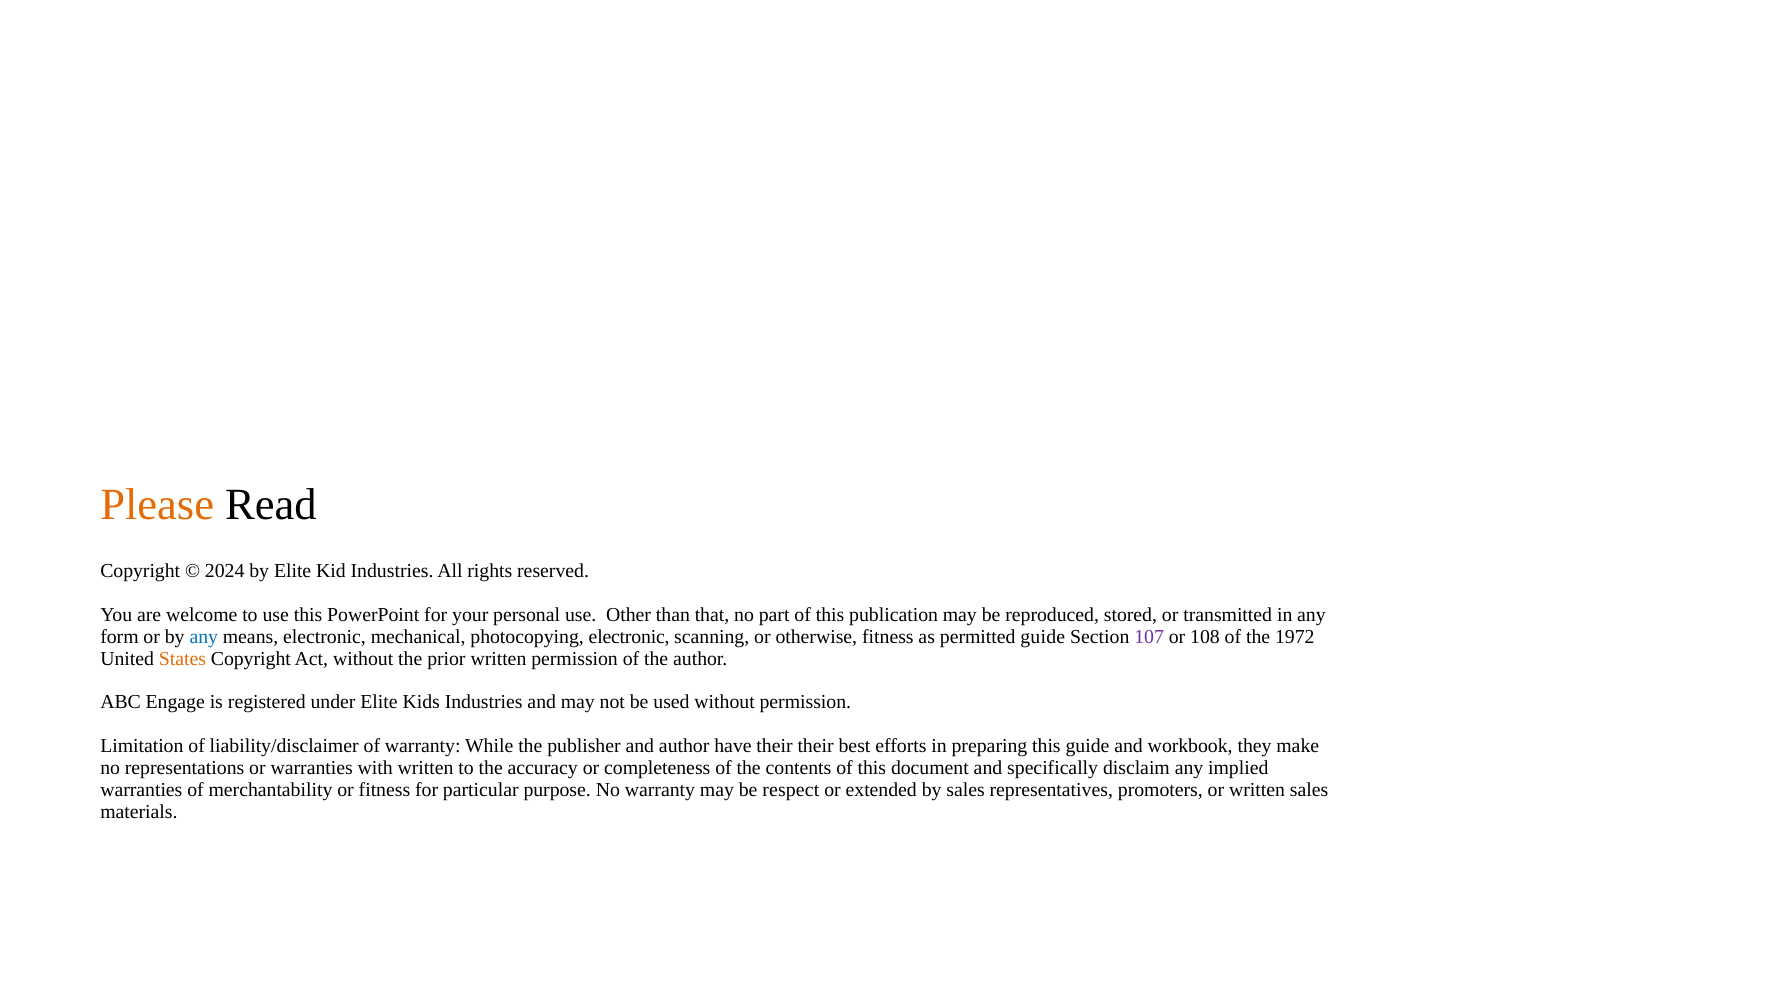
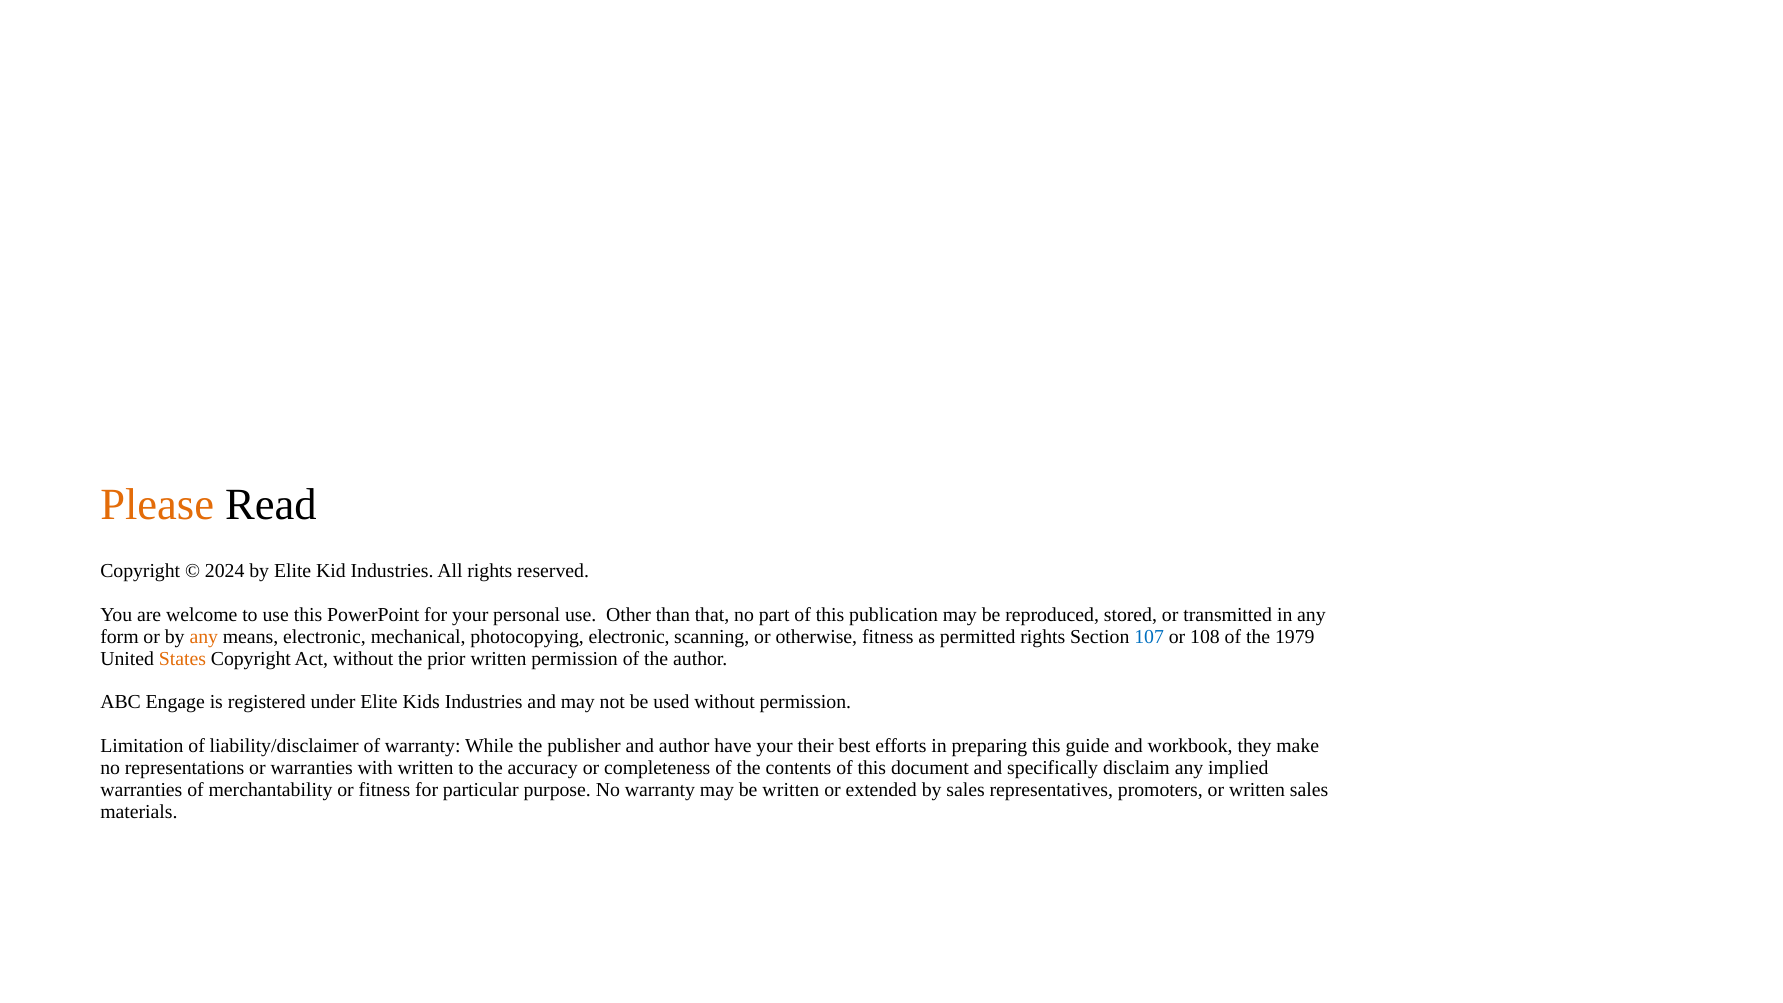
any colour: blue -> orange (204, 636)
permitted guide: guide -> rights (1043, 636)
107 colour: purple -> blue (1149, 636)
1972: 1972 -> 1979 (1295, 636)
have their: their -> your (775, 746)
be respect: respect -> written (791, 790)
